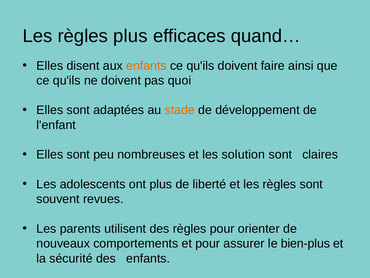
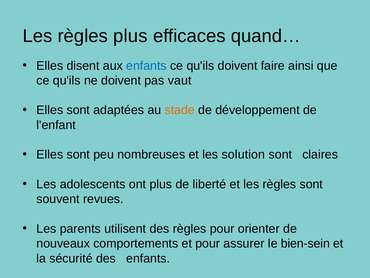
enfants colour: orange -> blue (146, 66)
quoi: quoi -> vaut (180, 80)
bien-plus: bien-plus -> bien-sein (305, 243)
